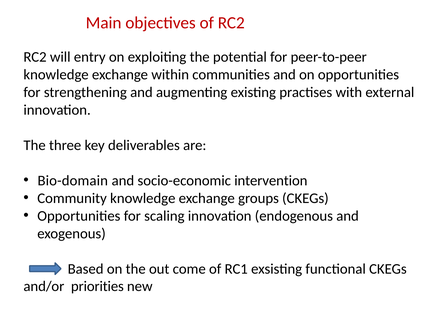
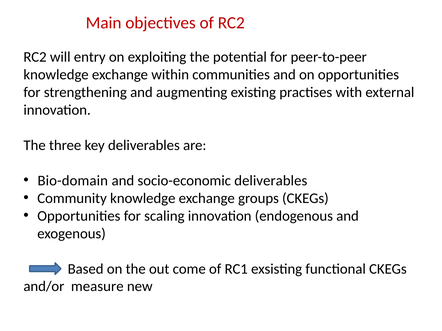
socio-economic intervention: intervention -> deliverables (271, 181)
priorities: priorities -> measure (97, 287)
